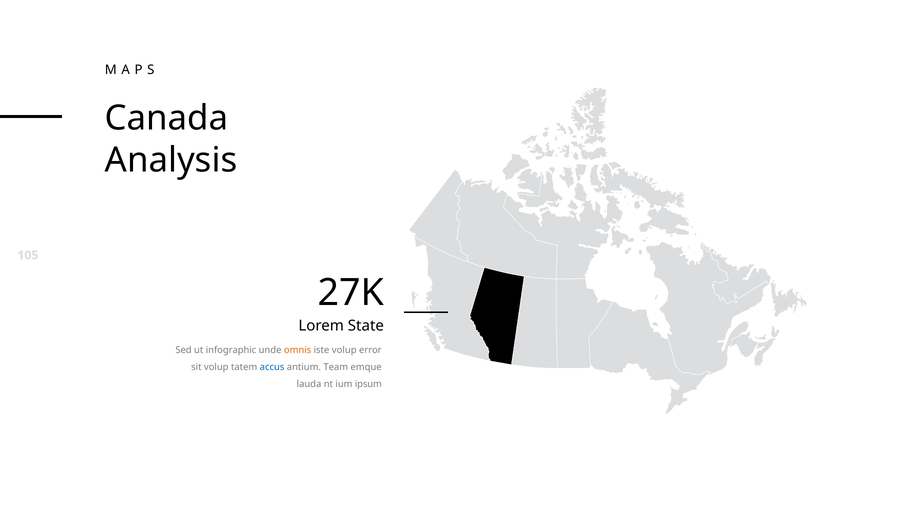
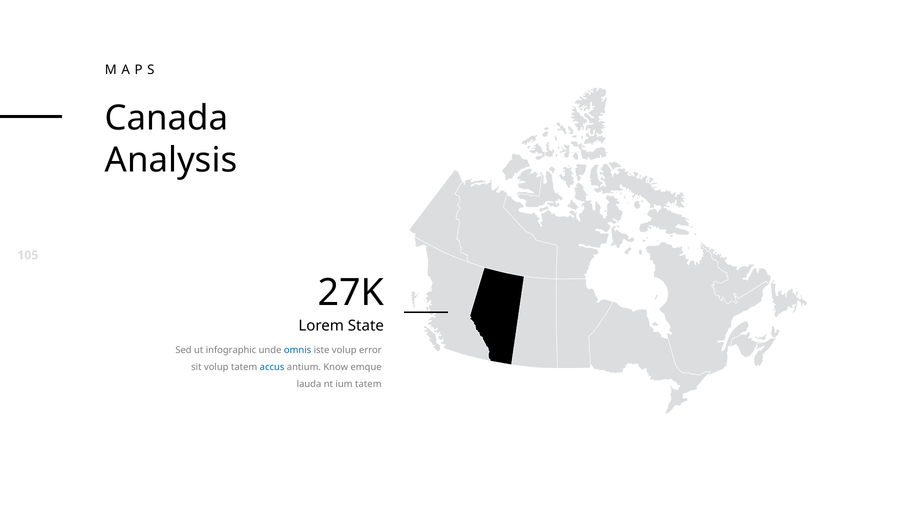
omnis colour: orange -> blue (298, 350)
Team: Team -> Know (336, 367)
ium ipsum: ipsum -> tatem (368, 384)
